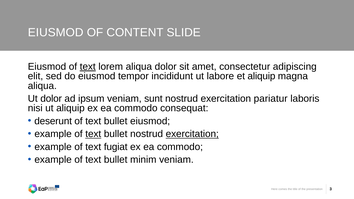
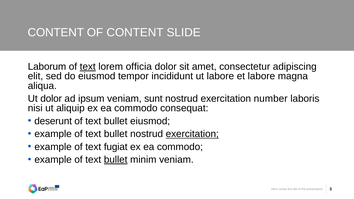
EIUSMOD: EIUSMOD -> CONTENT (56, 33)
Eiusmod: Eiusmod -> Laborum (47, 67)
lorem aliqua: aliqua -> officia (139, 67)
et aliquip: aliquip -> labore (261, 76)
pariatur: pariatur -> number (271, 99)
text underline: present -> none (93, 134)
bullet underline: none -> present (116, 160)
